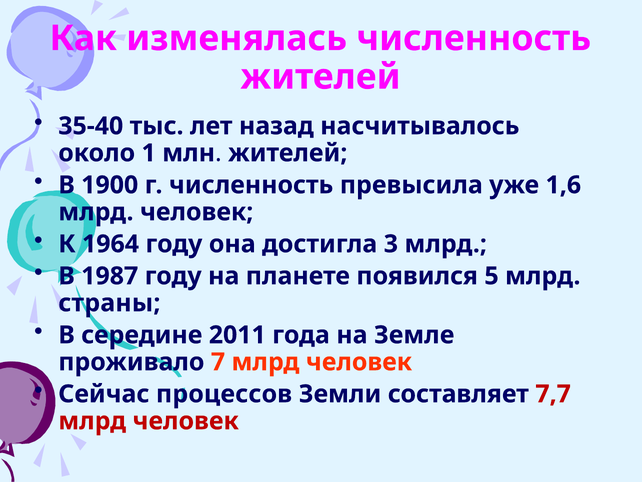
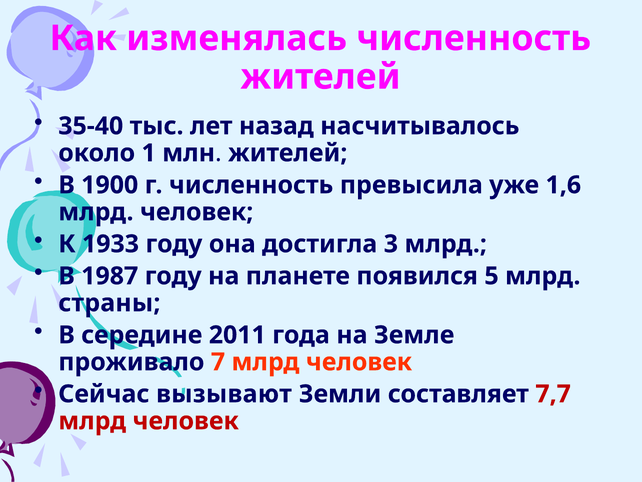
1964: 1964 -> 1933 (110, 244)
процессов: процессов -> вызывают (224, 394)
